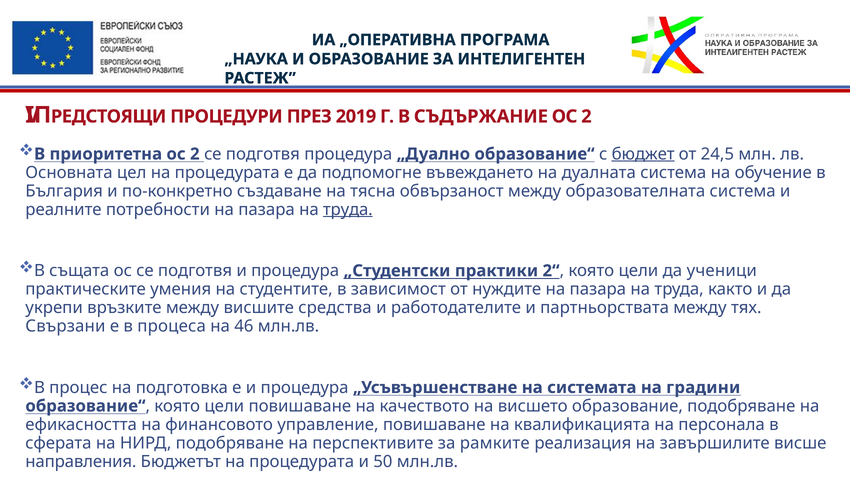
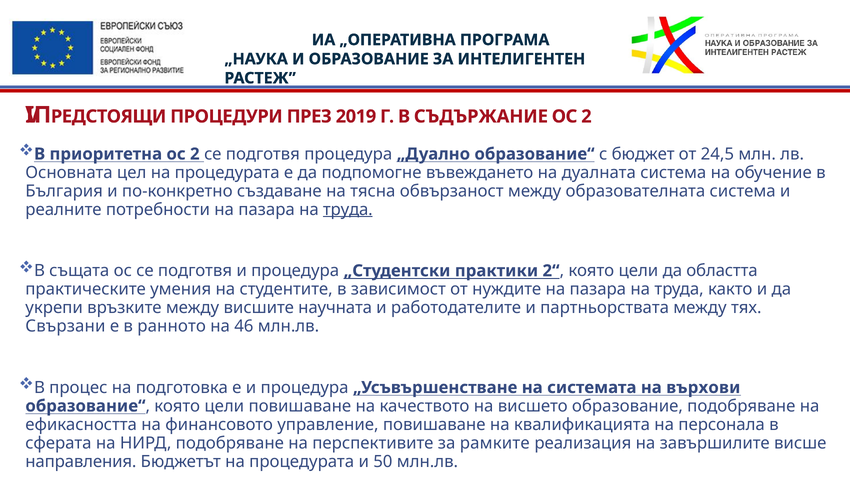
бюджет underline: present -> none (643, 154)
ученици: ученици -> областта (722, 271)
средства: средства -> научната (335, 308)
процеса: процеса -> ранното (172, 326)
градини: градини -> върхови (703, 388)
